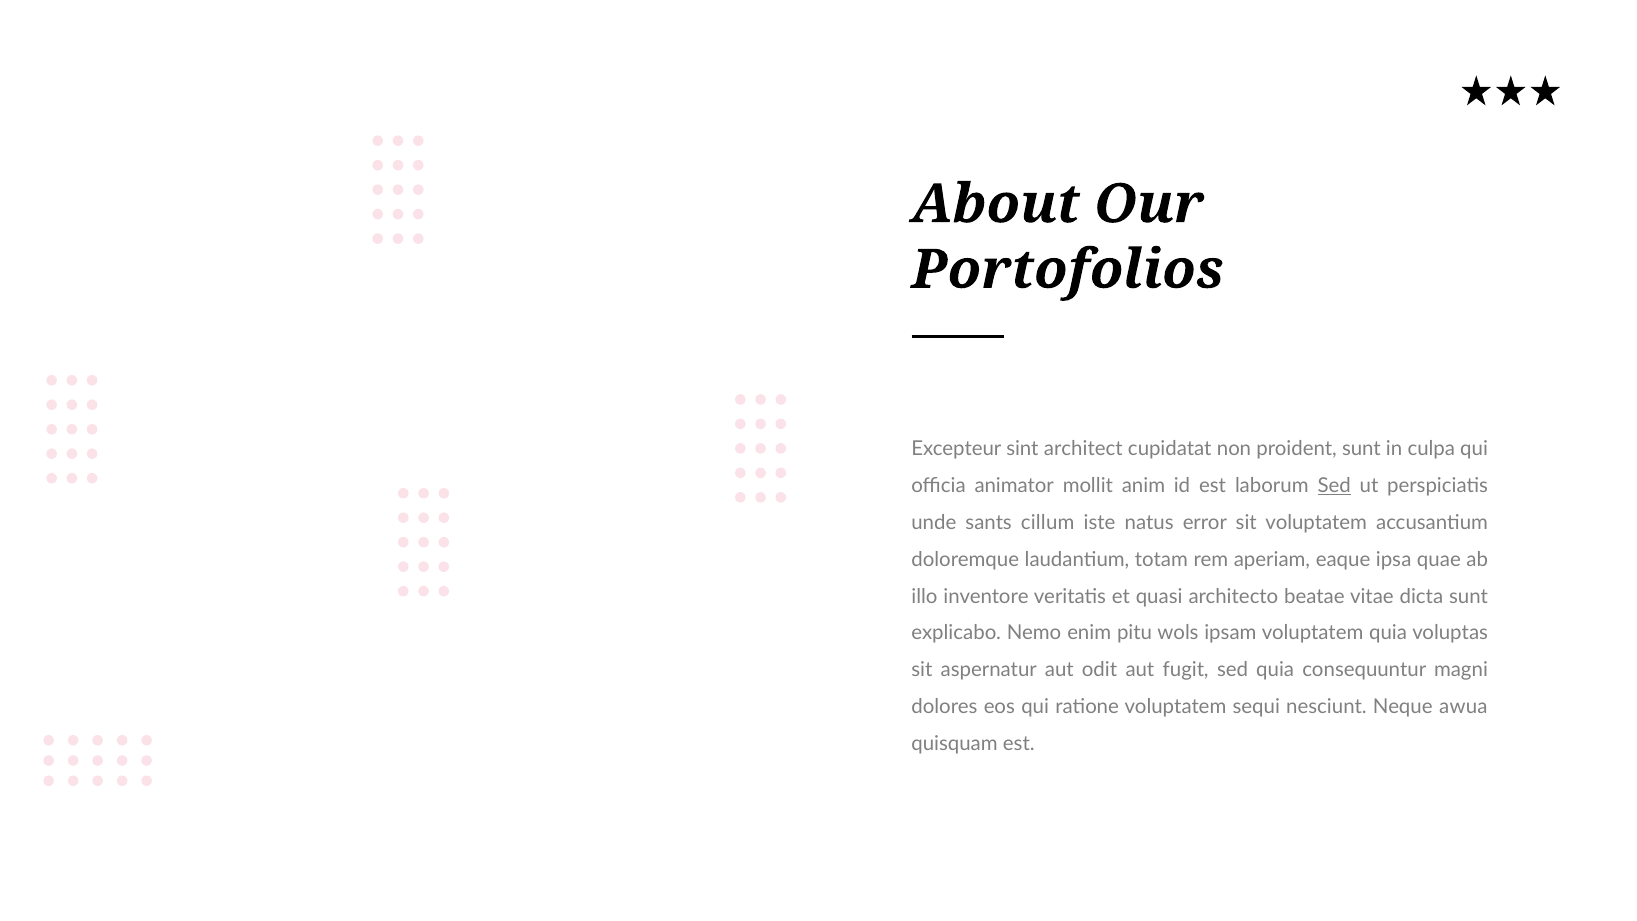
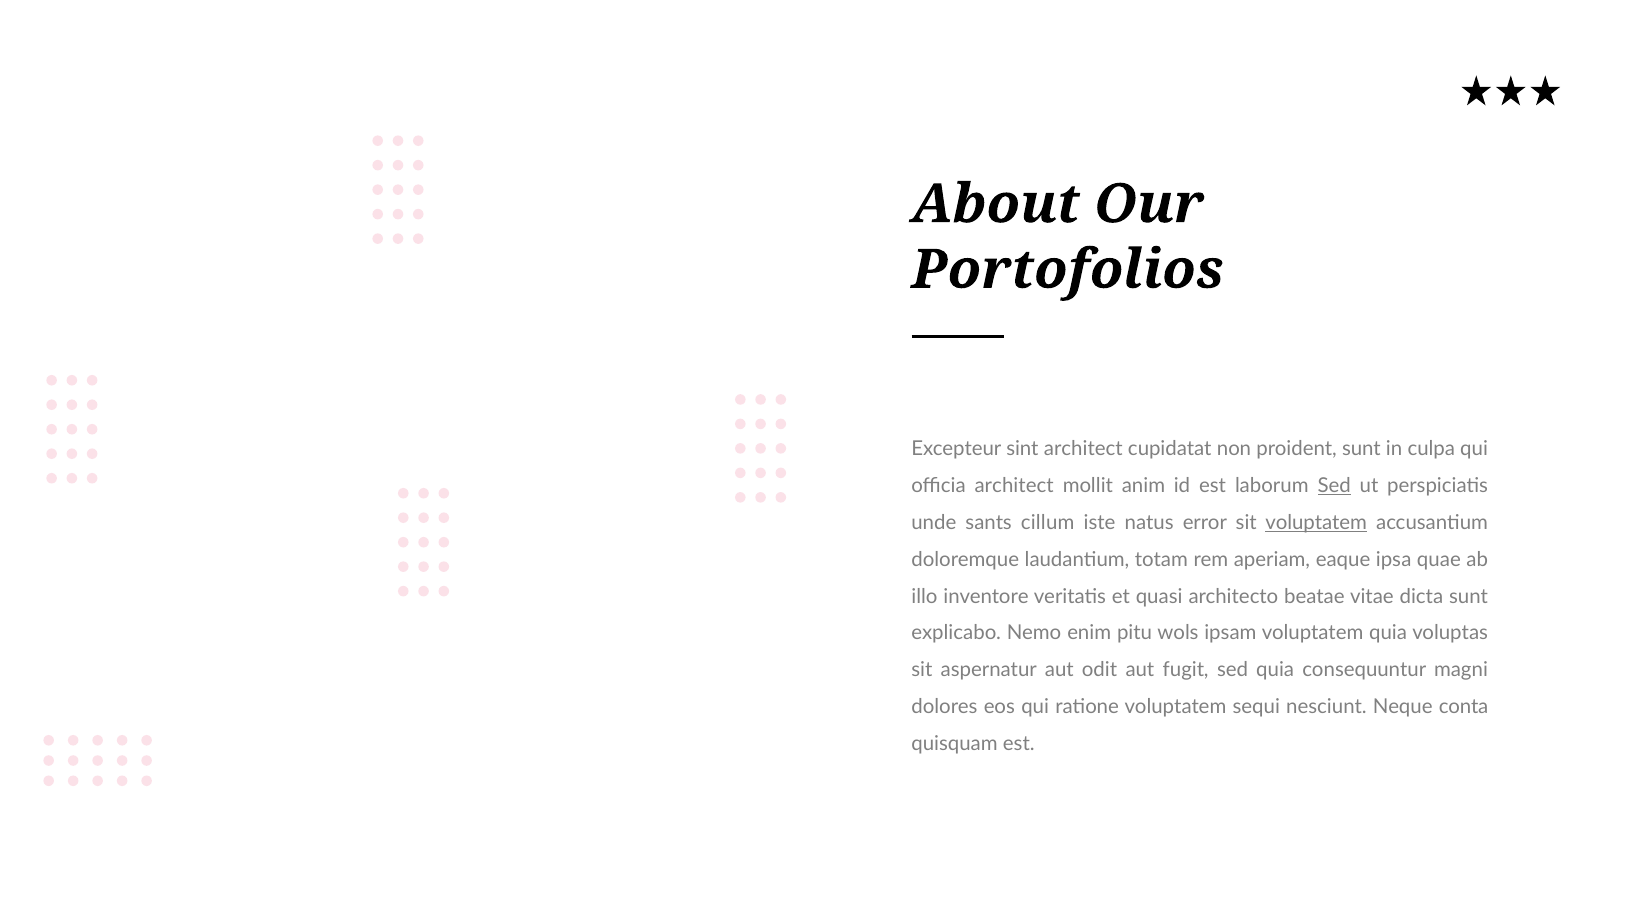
officia animator: animator -> architect (1014, 486)
voluptatem underline: none -> present (1316, 523)
awua: awua -> conta (1464, 707)
